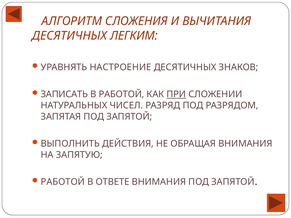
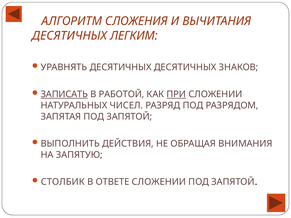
УРАВНЯТЬ НАСТРОЕНИЕ: НАСТРОЕНИЕ -> ДЕСЯТИЧНЫХ (121, 67)
ЗАПИСАТЬ underline: none -> present (64, 94)
РАБОТОЙ: РАБОТОЙ -> СТОЛБИК (63, 182)
ОТВЕТЕ ВНИМАНИЯ: ВНИМАНИЯ -> СЛОЖЕНИИ (159, 182)
